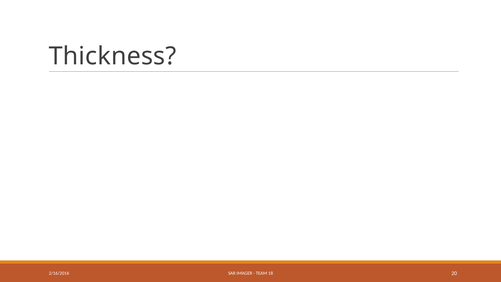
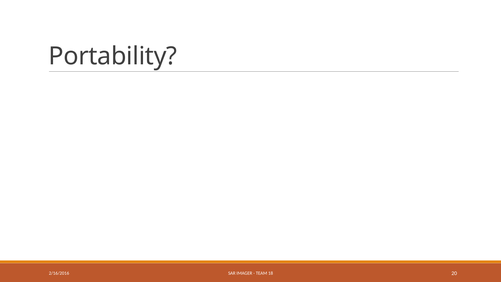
Thickness: Thickness -> Portability (113, 56)
